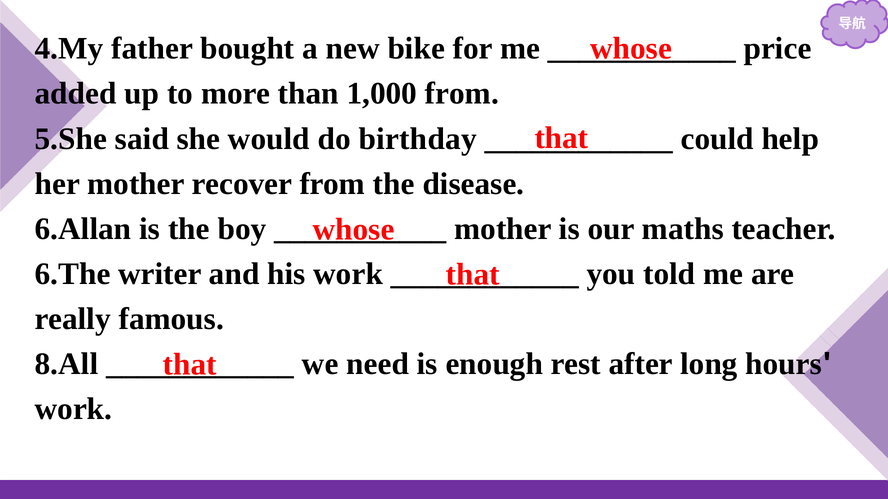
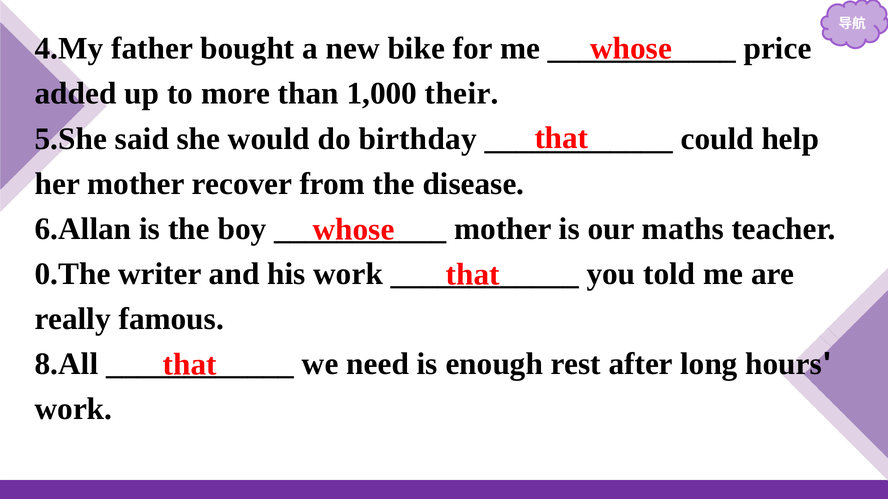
1,000 from: from -> their (462, 94)
6.The: 6.The -> 0.The (73, 274)
